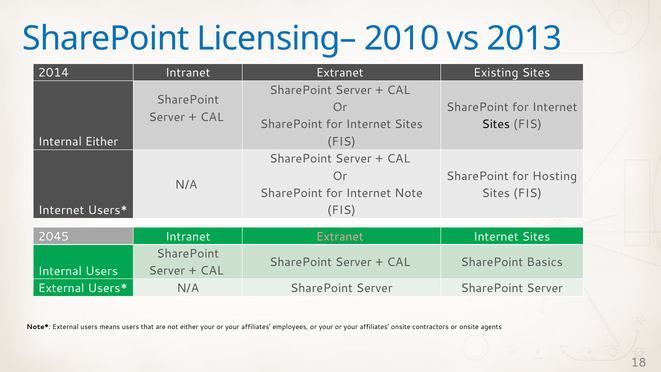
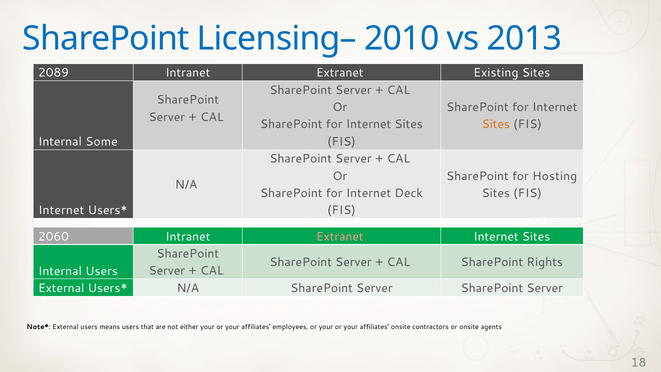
2014: 2014 -> 2089 (54, 73)
Sites colour: black -> orange (496, 124)
Internal Either: Either -> Some (102, 142)
Note: Note -> Deck (409, 193)
2045: 2045 -> 2060 (54, 236)
Basics: Basics -> Rights (545, 262)
